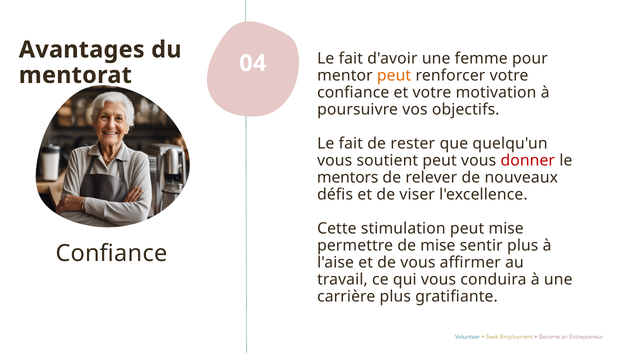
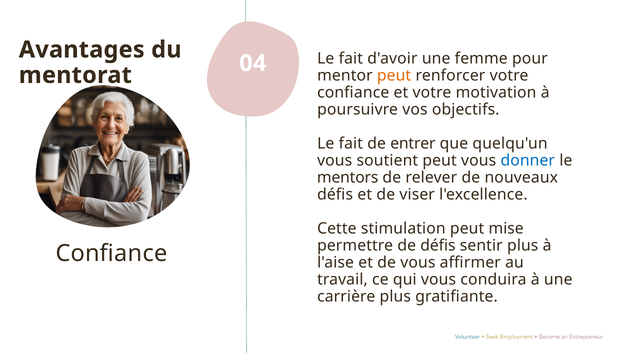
rester: rester -> entrer (413, 143)
donner colour: red -> blue (528, 160)
de mise: mise -> défis (438, 245)
